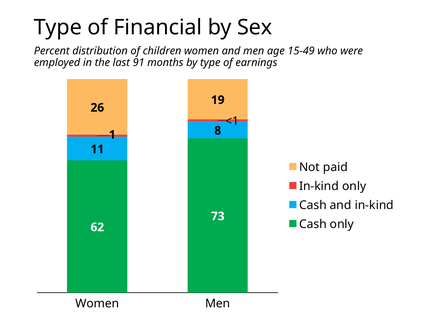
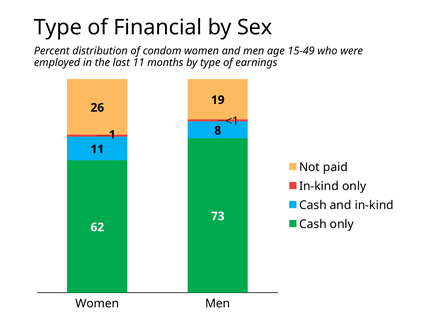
children: children -> condom (162, 51)
last 91: 91 -> 11 (139, 63)
